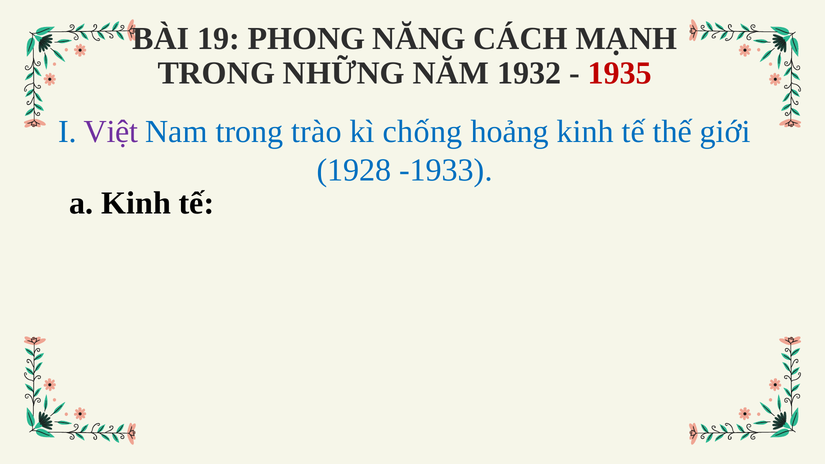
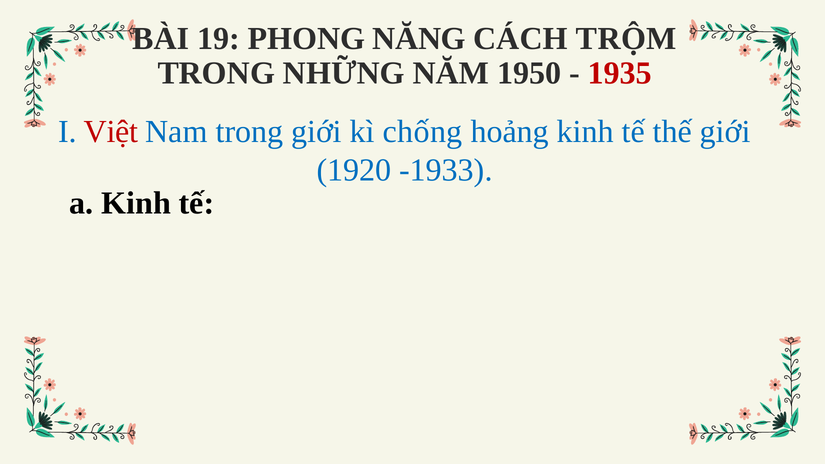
MẠNH: MẠNH -> TRỘM (626, 39)
1932: 1932 -> 1950 (529, 73)
Việt colour: purple -> red (111, 132)
trong trào: trào -> giới (317, 132)
1928: 1928 -> 1920 (354, 170)
